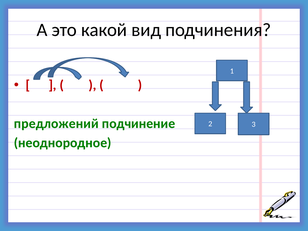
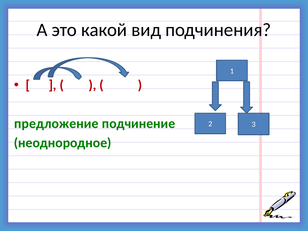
предложений: предложений -> предложение (56, 124)
